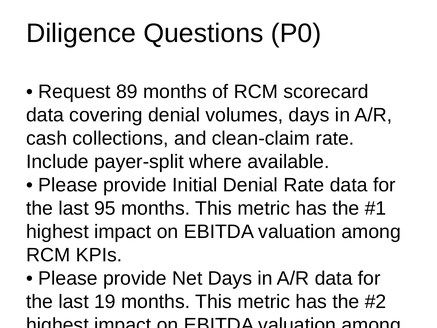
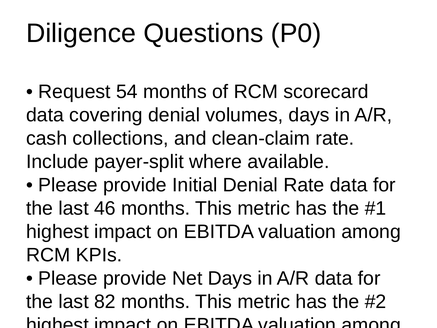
89: 89 -> 54 (127, 92)
95: 95 -> 46 (105, 208)
19: 19 -> 82 (105, 301)
